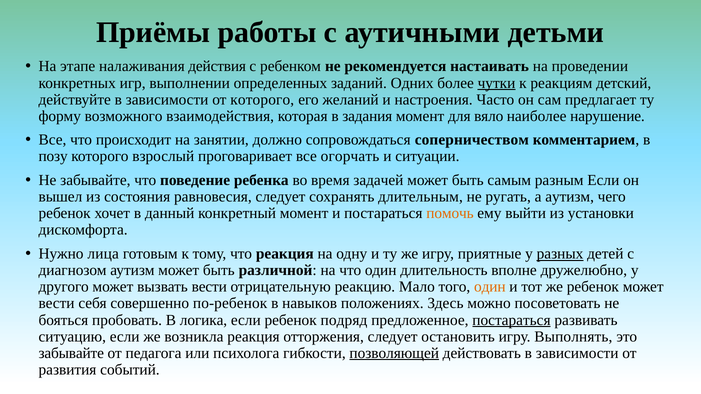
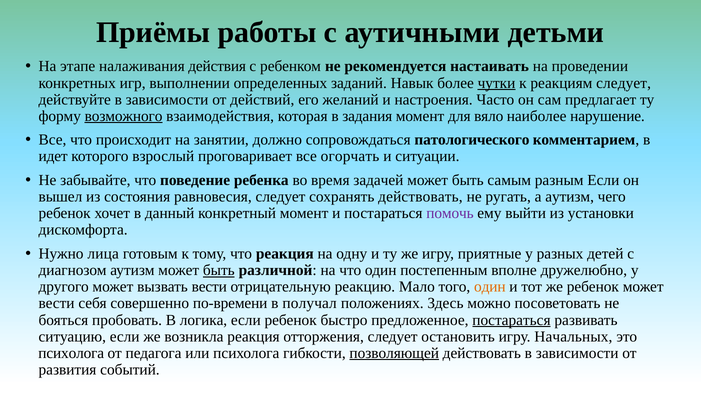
Одних: Одних -> Навык (412, 83)
реакциям детский: детский -> следует (624, 83)
от которого: которого -> действий (262, 100)
возможного underline: none -> present (124, 116)
соперничеством: соперничеством -> патологического (472, 140)
позу: позу -> идет (53, 157)
сохранять длительным: длительным -> действовать (420, 197)
помочь colour: orange -> purple (450, 214)
разных underline: present -> none (560, 254)
быть underline: none -> present (219, 271)
длительность: длительность -> постепенным (444, 271)
по-ребенок: по-ребенок -> по-времени (230, 304)
навыков: навыков -> получал (310, 304)
подряд: подряд -> быстро (344, 320)
Выполнять: Выполнять -> Начальных (573, 337)
забывайте: забывайте -> психолога (71, 353)
